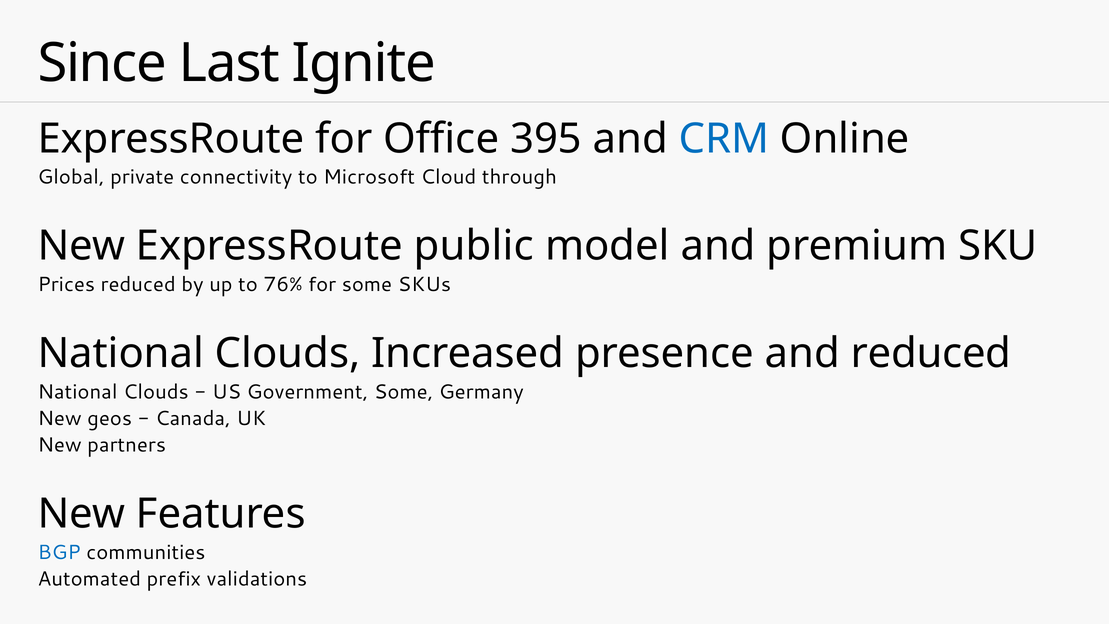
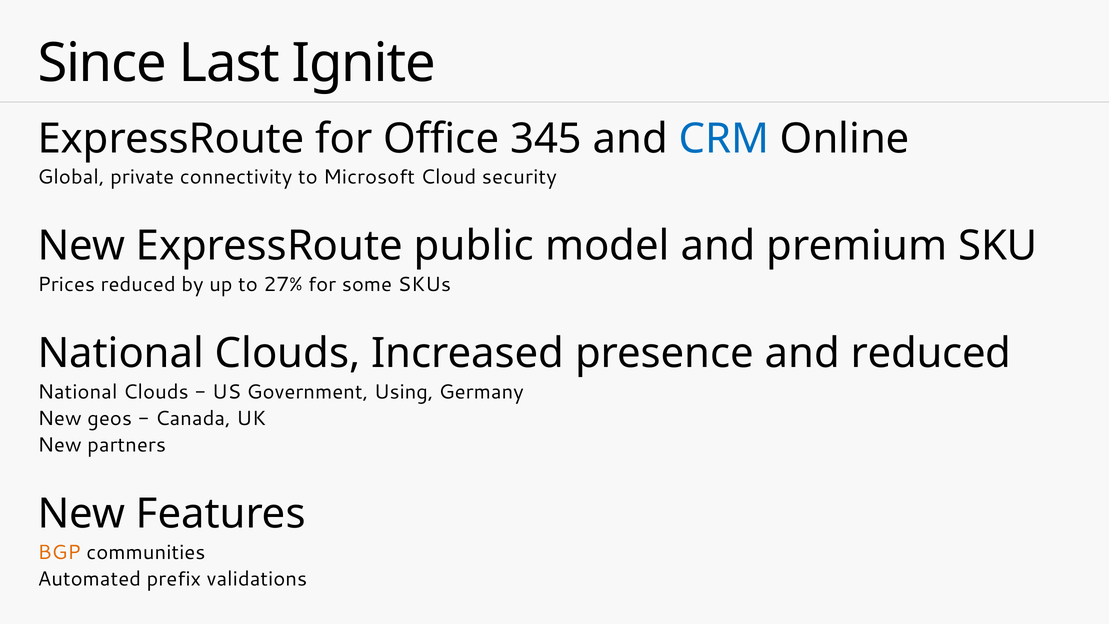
395: 395 -> 345 (546, 139)
through: through -> security (519, 177)
76%: 76% -> 27% (283, 284)
Government Some: Some -> Using (404, 392)
BGP colour: blue -> orange (59, 552)
